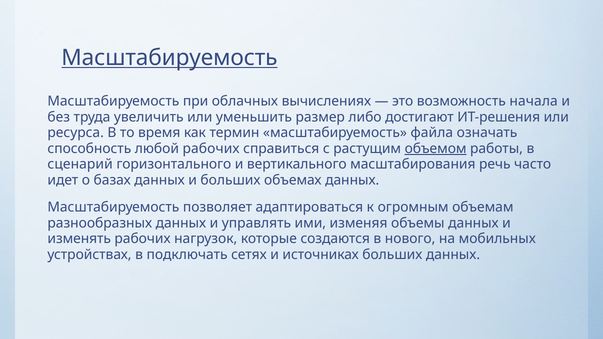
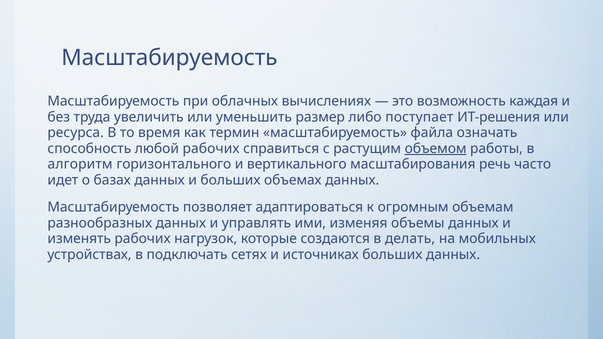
Масштабируемость underline: present -> none (169, 58)
начала: начала -> каждая (534, 101)
достигают: достигают -> поступает (419, 117)
сценарий: сценарий -> алгоритм (80, 164)
нового: нового -> делать (410, 239)
